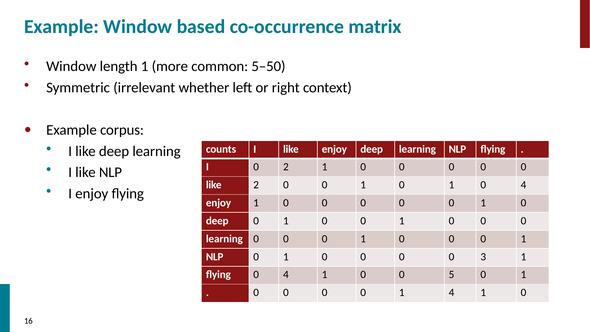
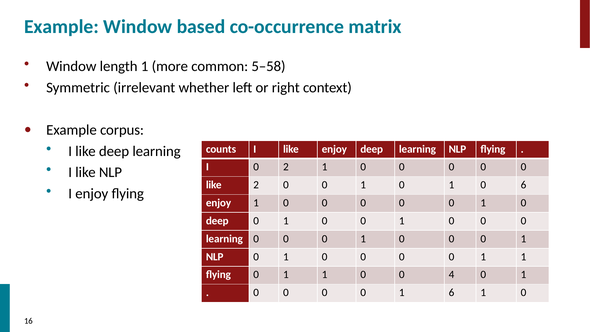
5–50: 5–50 -> 5–58 (268, 66)
1 0 4: 4 -> 6 (523, 185)
3: 3 -> 1 (483, 257)
flying 0 4: 4 -> 1 (286, 275)
5: 5 -> 4 (451, 275)
1 4: 4 -> 6 (451, 293)
